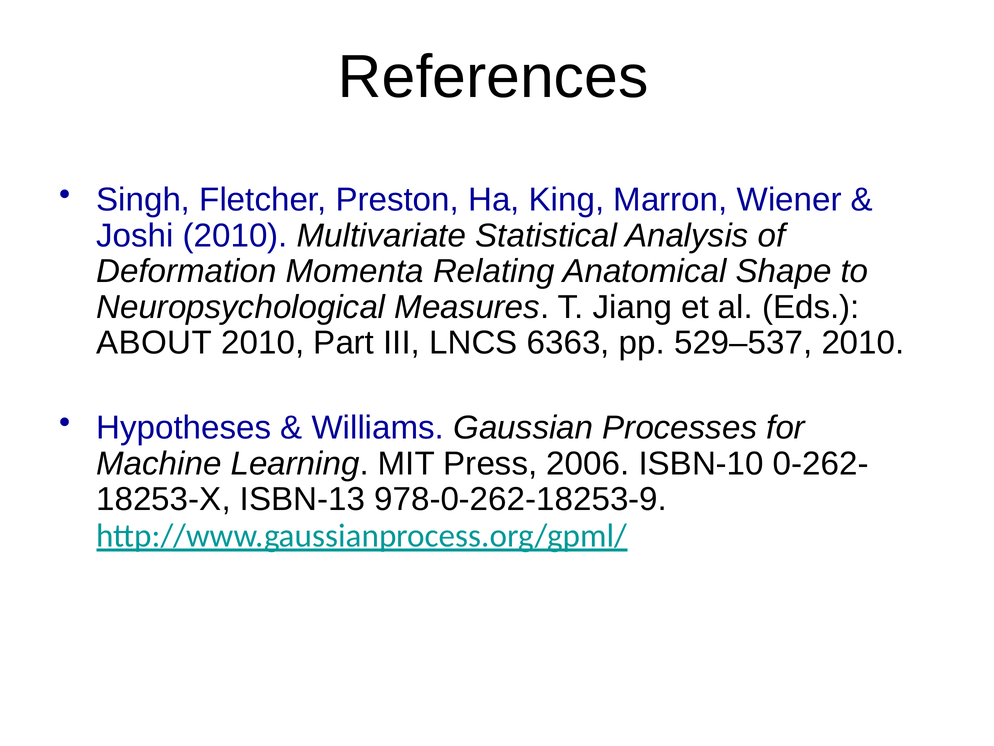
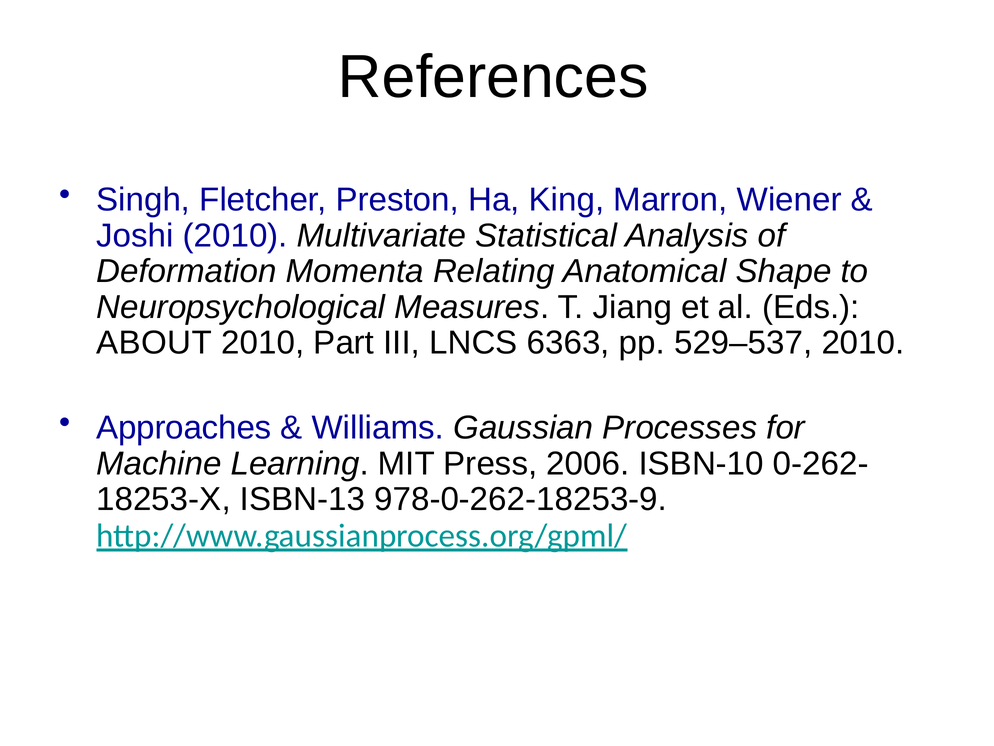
Hypotheses: Hypotheses -> Approaches (184, 428)
